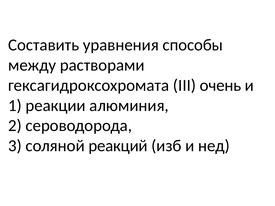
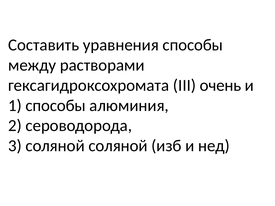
1 реакции: реакции -> способы (56, 106)
соляной реакций: реакций -> соляной (118, 146)
